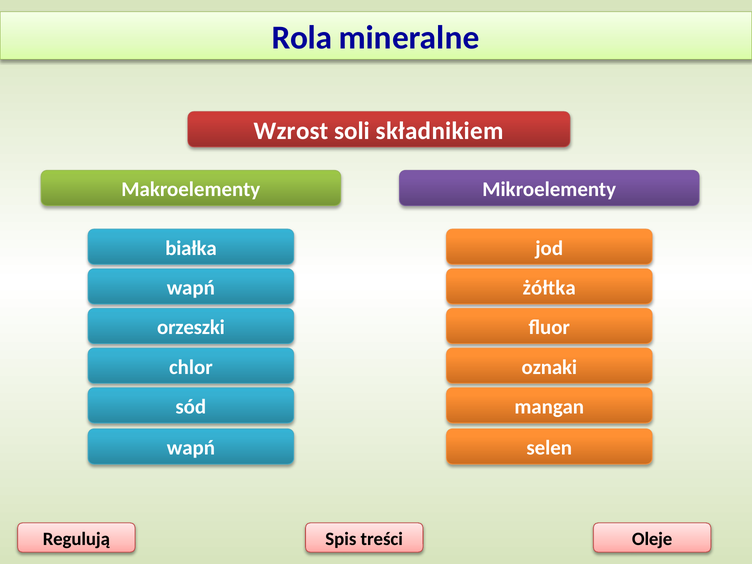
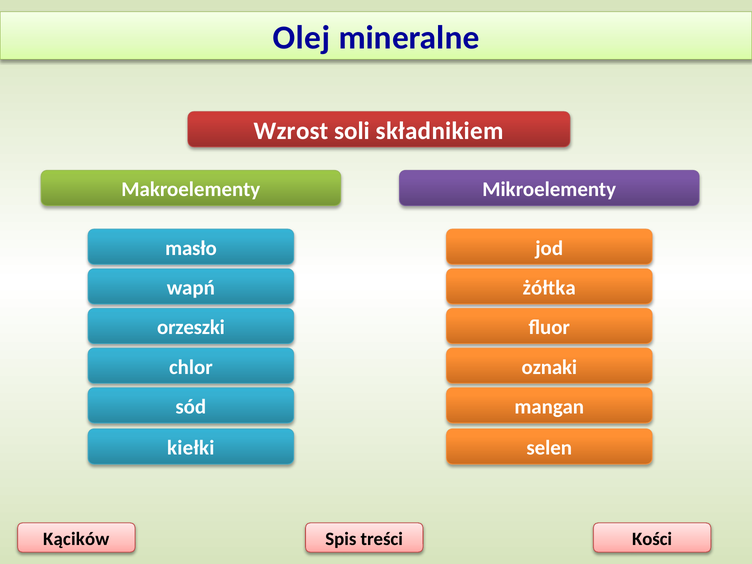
Rola: Rola -> Olej (302, 38)
białka: białka -> masło (191, 248)
wapń: wapń -> kiełki (191, 448)
Regulują: Regulują -> Kącików (76, 539)
Oleje: Oleje -> Kości (652, 539)
